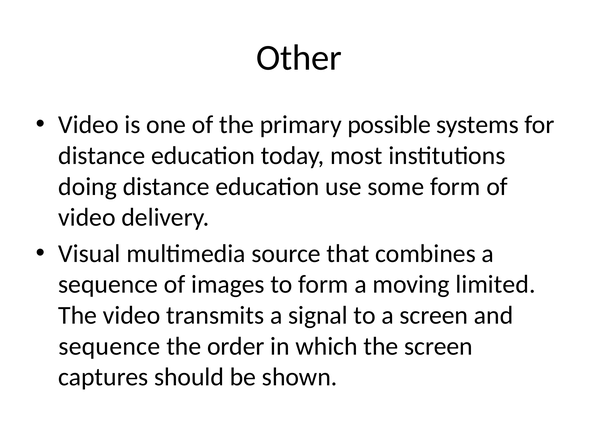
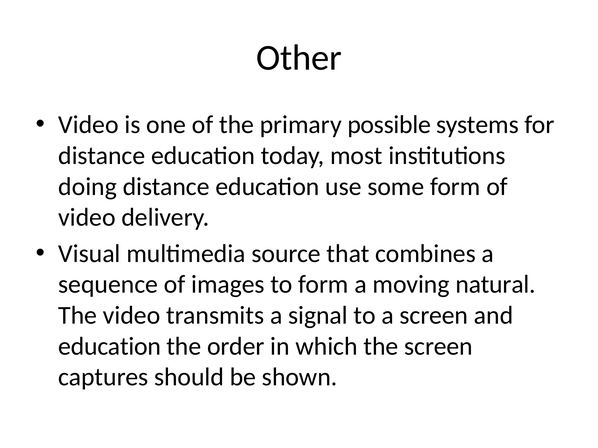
limited: limited -> natural (496, 285)
sequence: sequence -> education (110, 347)
